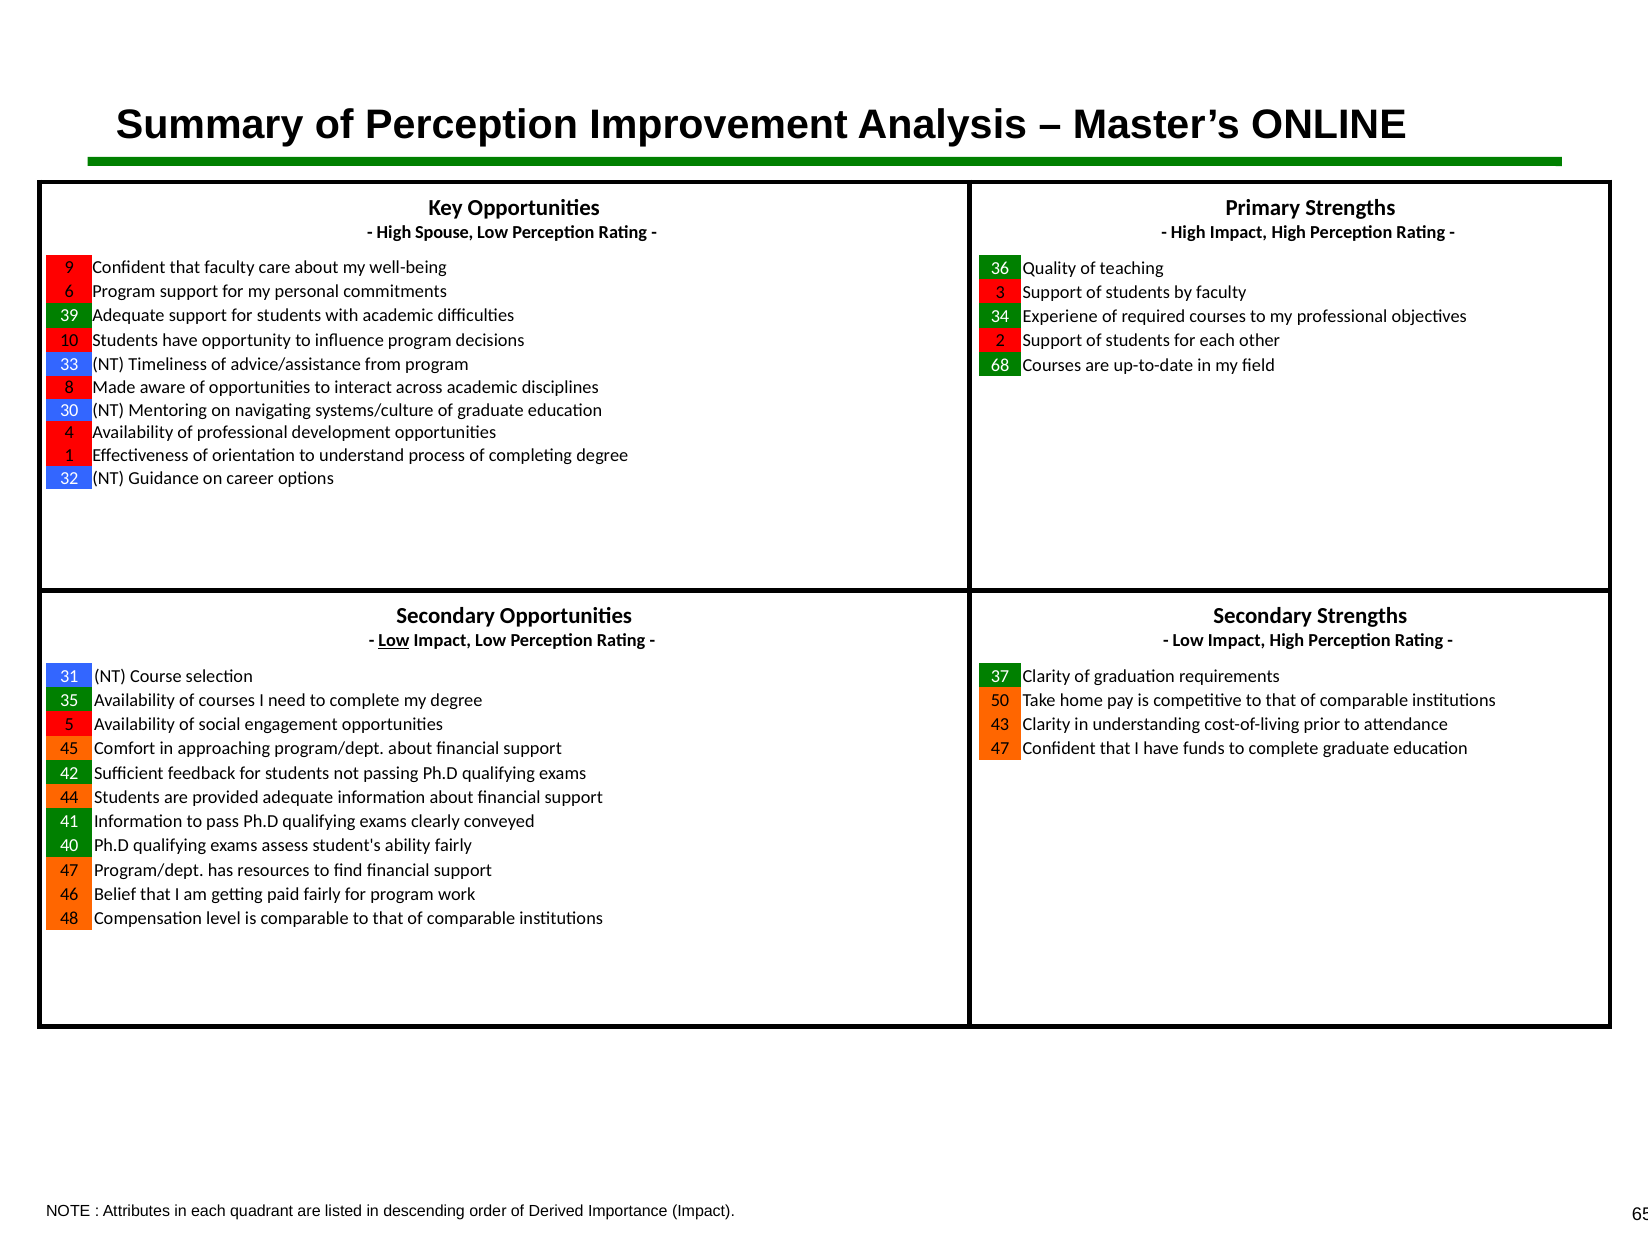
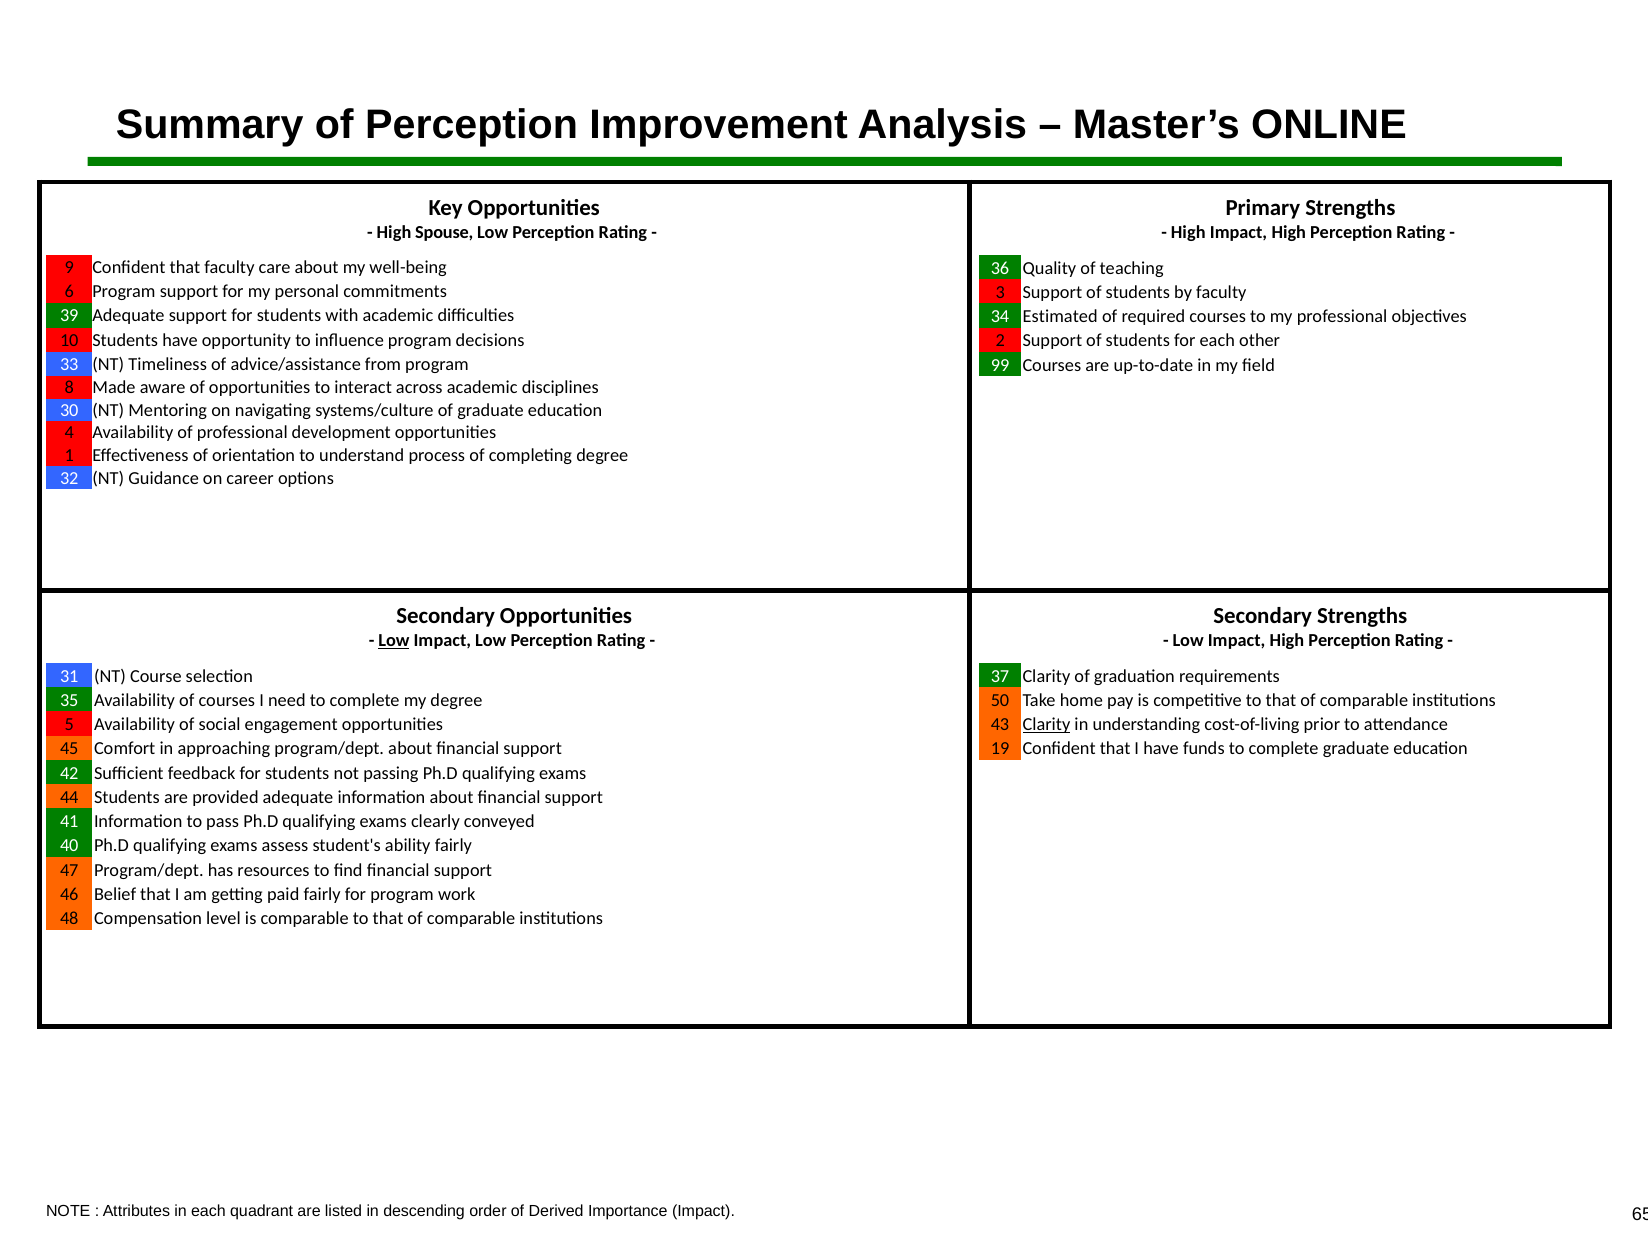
Experiene: Experiene -> Estimated (1060, 317)
68: 68 -> 99 (1000, 365)
Clarity underline: none -> present (1046, 725)
support 47: 47 -> 19 (1000, 749)
